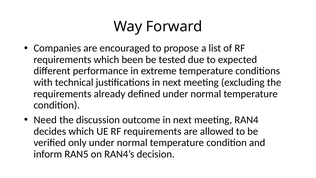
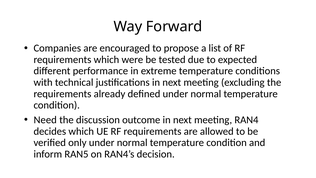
been: been -> were (132, 59)
